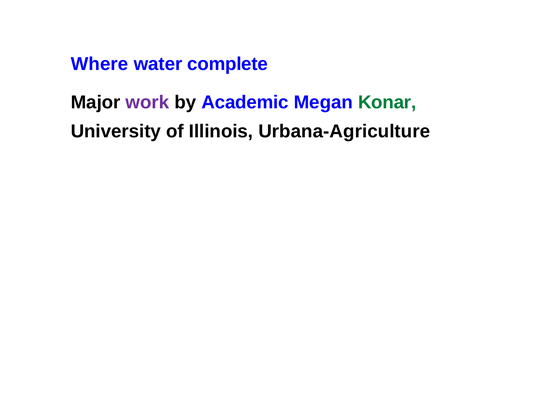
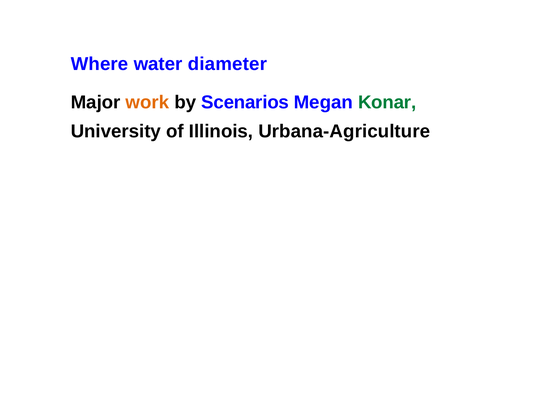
complete: complete -> diameter (227, 64)
work colour: purple -> orange (147, 102)
Academic: Academic -> Scenarios (245, 102)
